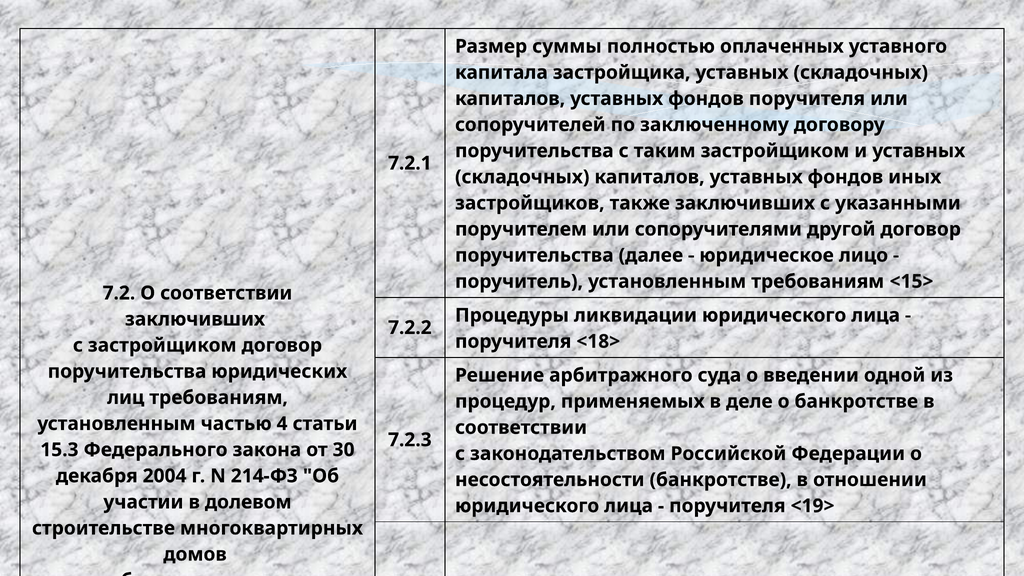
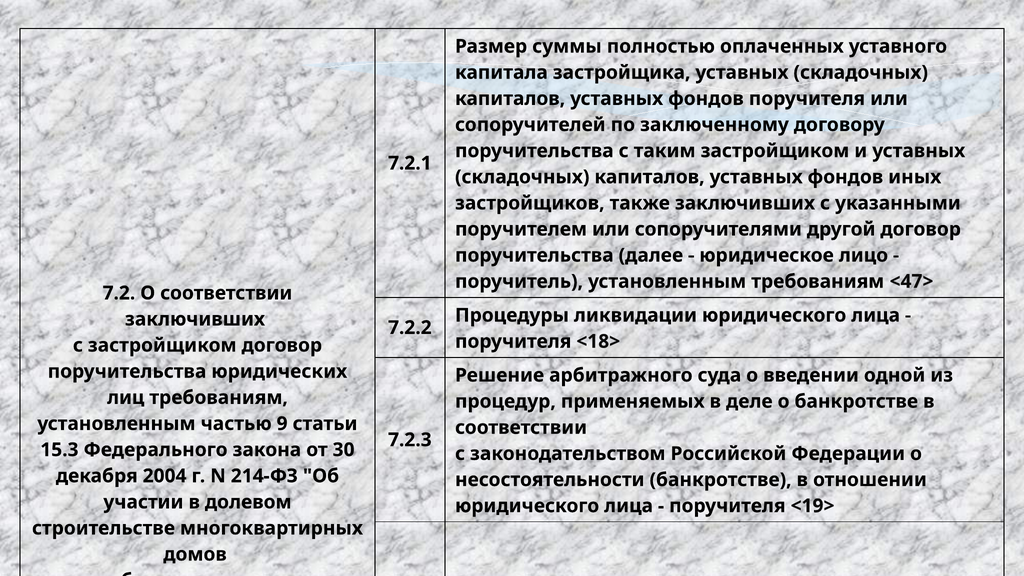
<15>: <15> -> <47> (911, 281)
4: 4 -> 9 (282, 424)
